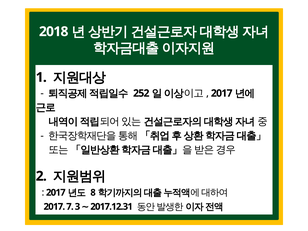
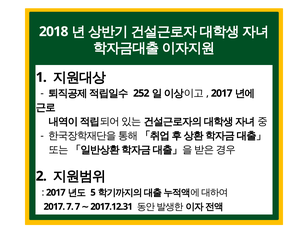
8: 8 -> 5 (93, 193)
7 3: 3 -> 7 (77, 207)
